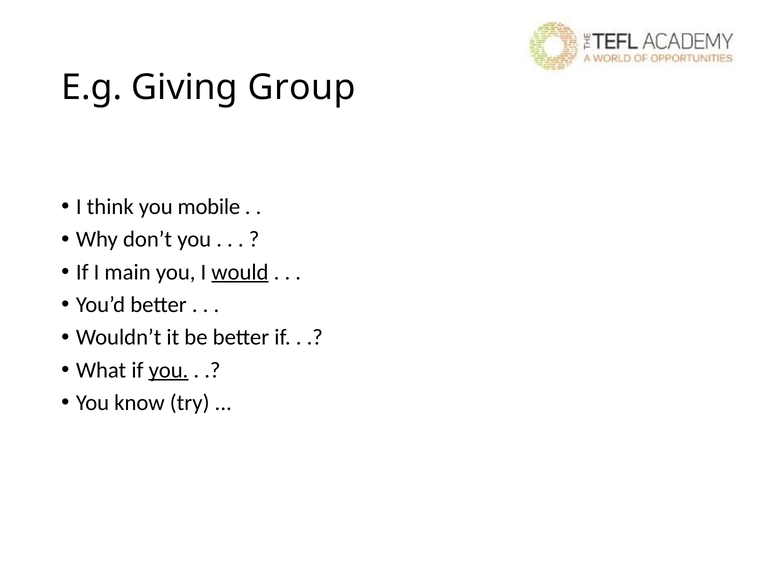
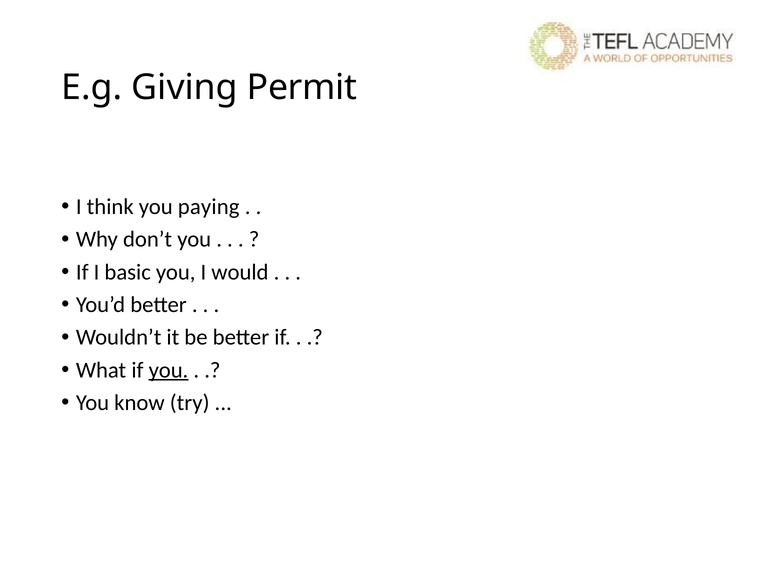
Group: Group -> Permit (302, 87)
mobile: mobile -> paying (209, 207)
main: main -> basic (128, 272)
would underline: present -> none (240, 272)
